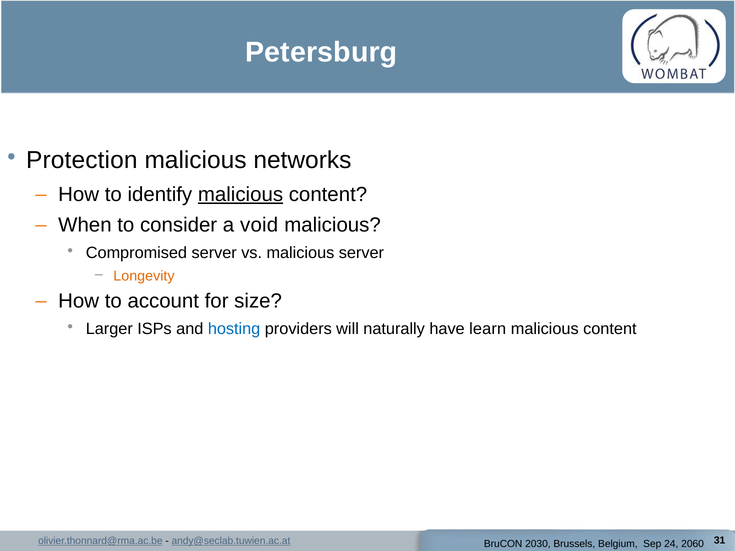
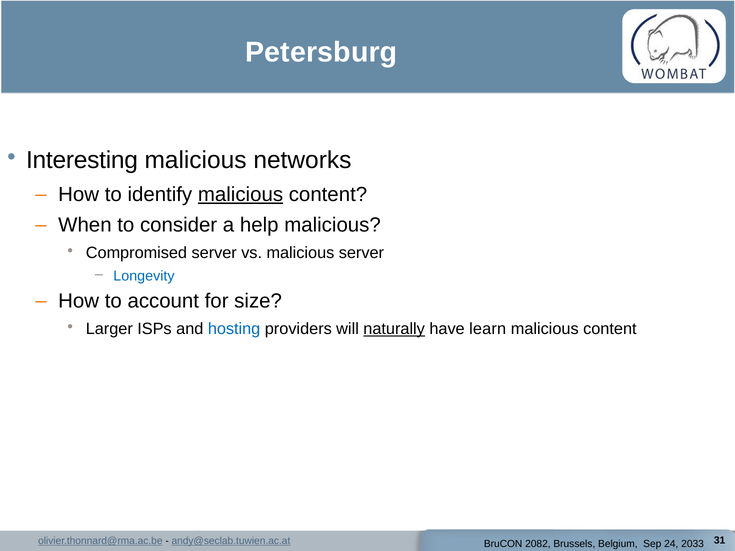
Protection: Protection -> Interesting (82, 160)
void: void -> help (259, 225)
Longevity colour: orange -> blue (144, 276)
naturally underline: none -> present (394, 329)
2030: 2030 -> 2082 (538, 544)
2060: 2060 -> 2033 (693, 544)
